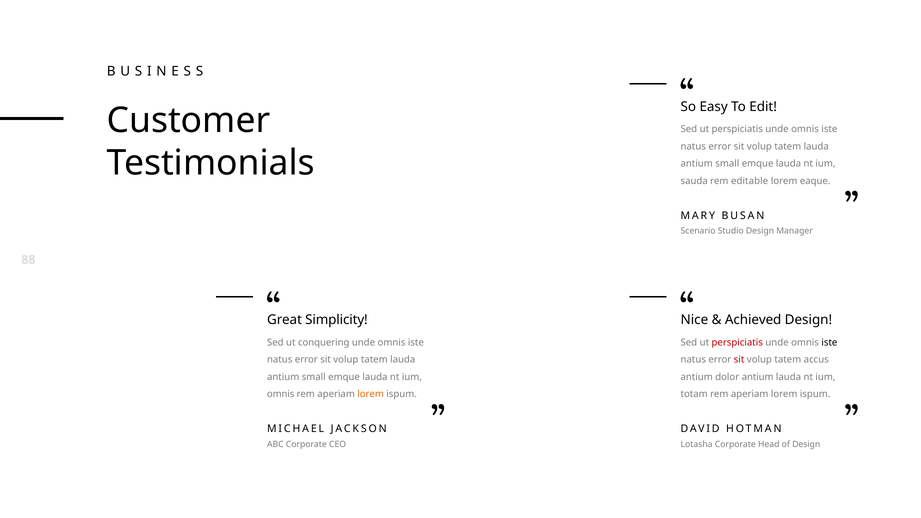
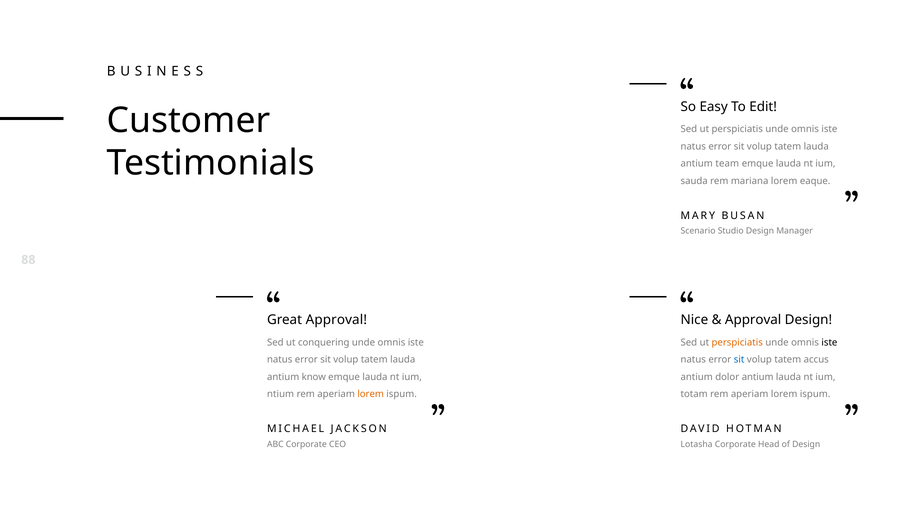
small: small -> team (727, 164)
editable: editable -> mariana (750, 181)
Great Simplicity: Simplicity -> Approval (336, 320)
Achieved: Achieved -> Approval (753, 320)
perspiciatis colour: red -> orange (737, 343)
sit colour: red -> blue (739, 360)
small: small -> know (314, 377)
omnis: omnis -> ntium (281, 394)
